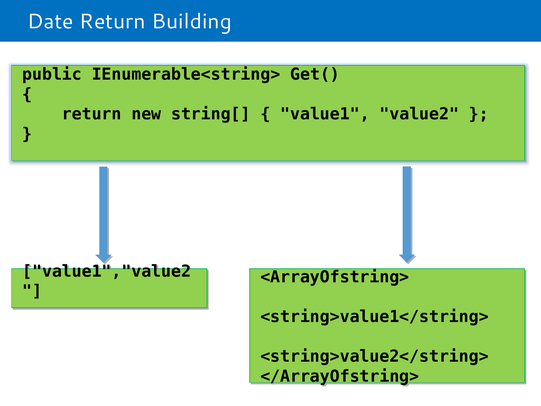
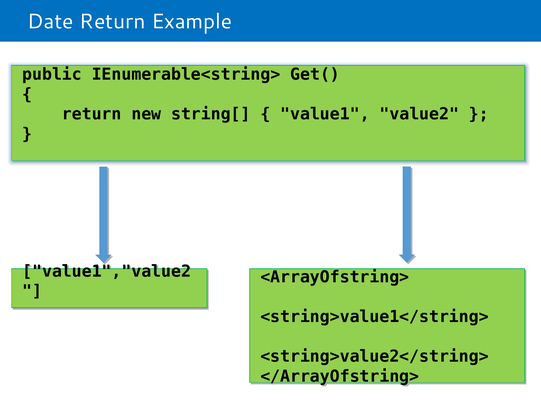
Building: Building -> Example (192, 21)
